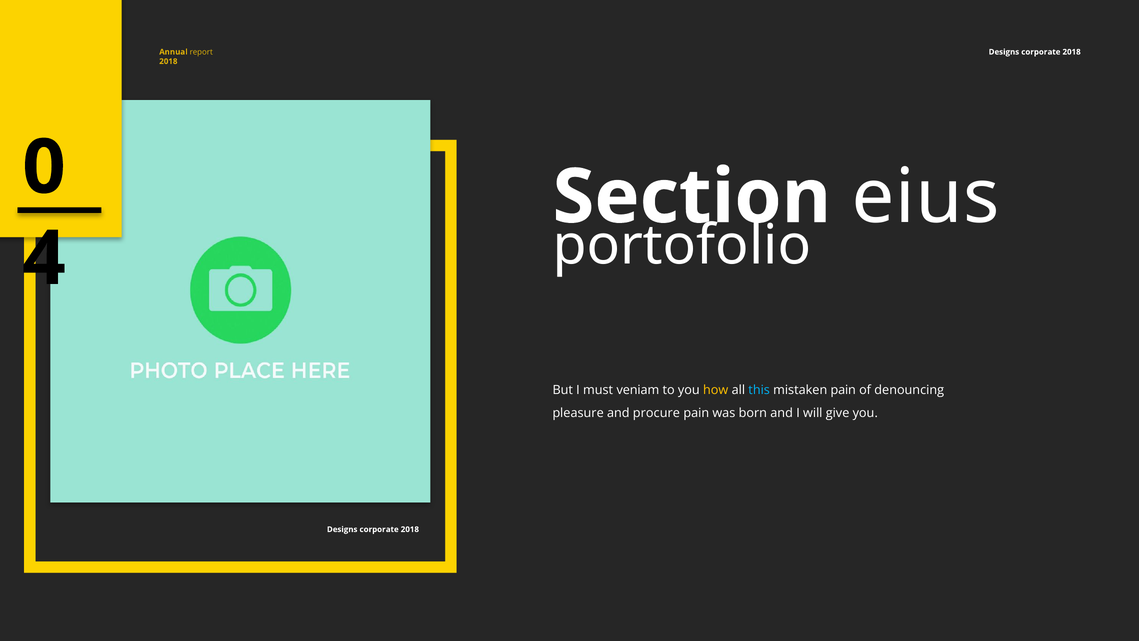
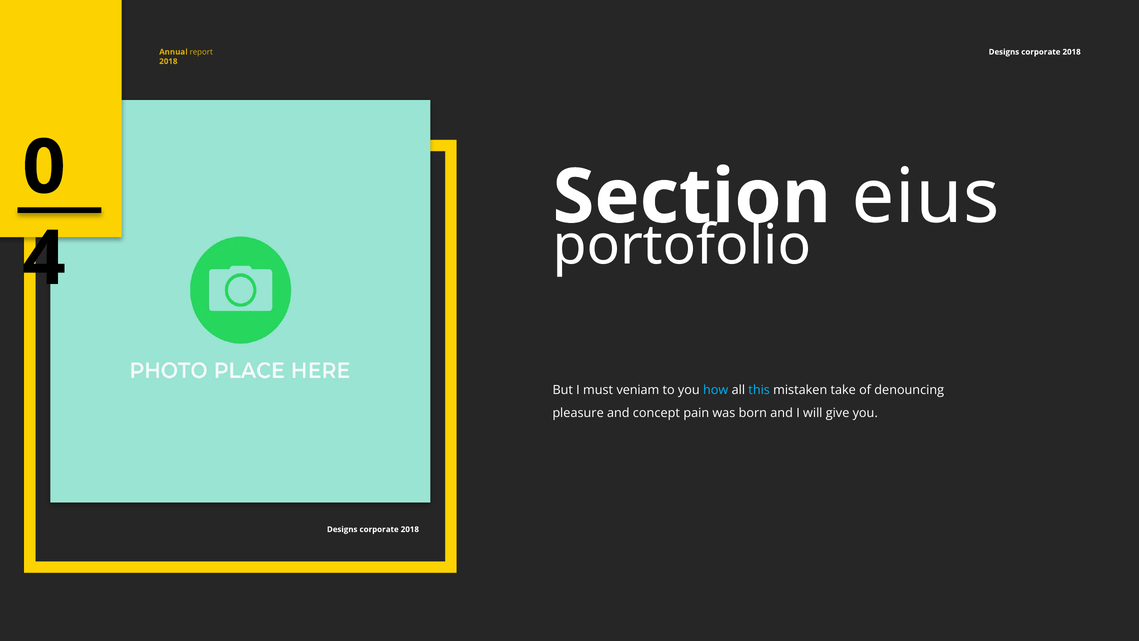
how colour: yellow -> light blue (716, 390)
mistaken pain: pain -> take (843, 390)
procure: procure -> concept (656, 413)
